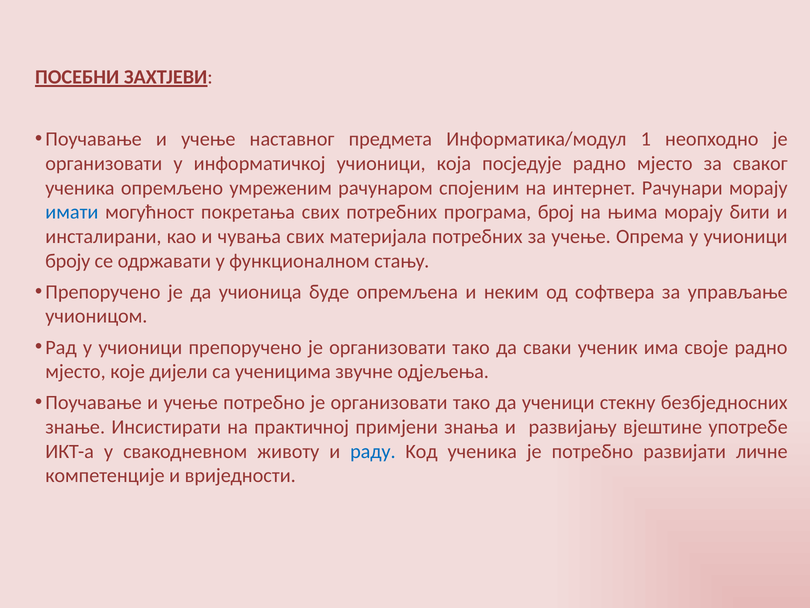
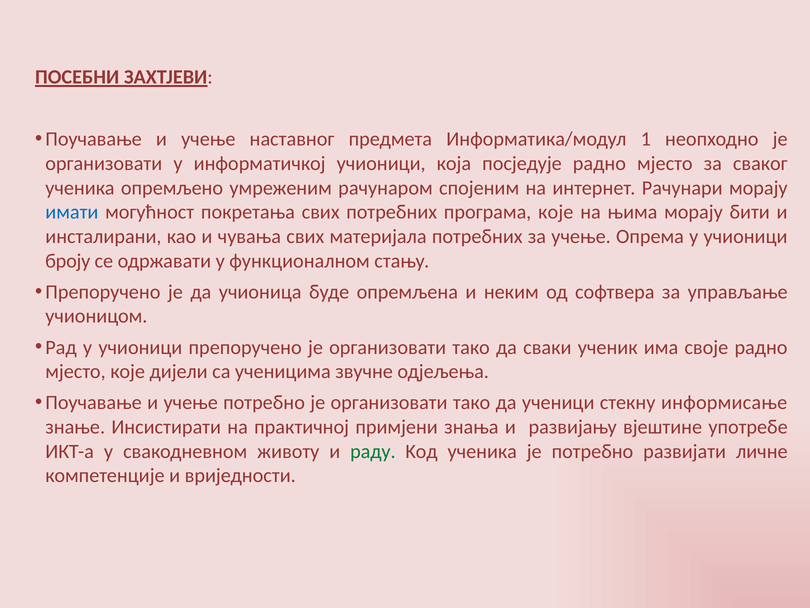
програма број: број -> које (556, 212)
безбједносних: безбједносних -> информисање (724, 402)
раду colour: blue -> green (373, 451)
